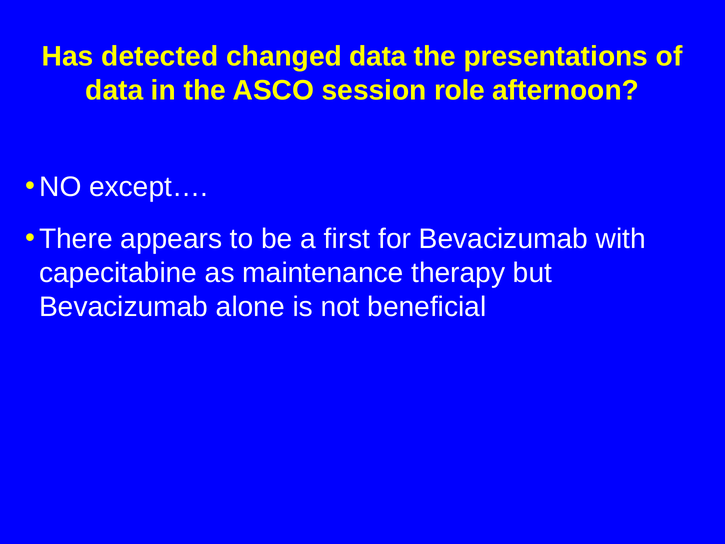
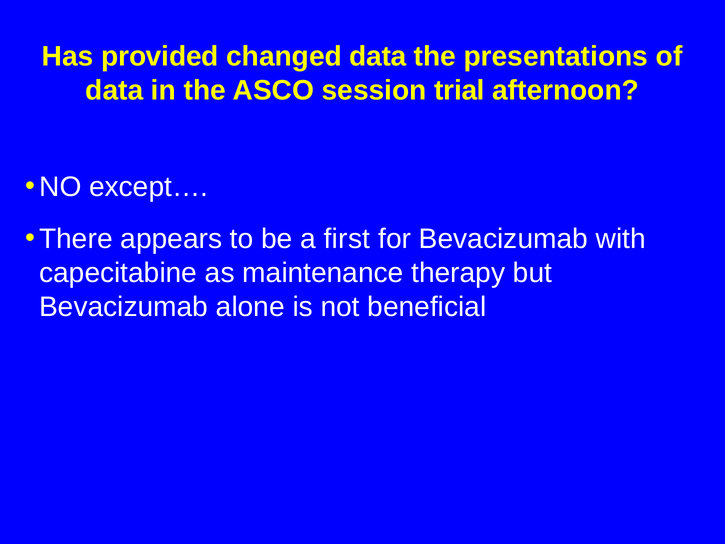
detected: detected -> provided (160, 56)
role: role -> trial (460, 90)
